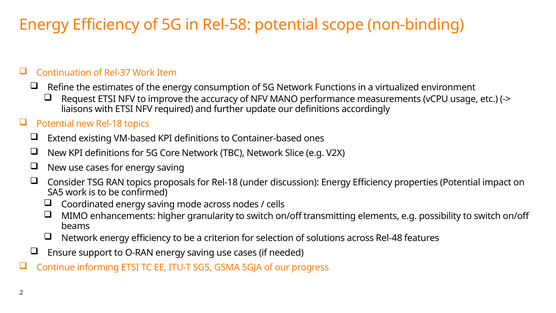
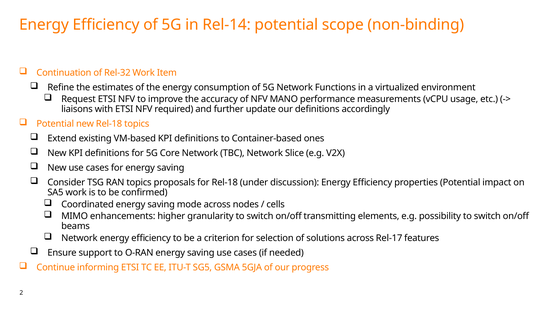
Rel-58: Rel-58 -> Rel-14 (227, 25)
Rel-37: Rel-37 -> Rel-32 (117, 73)
Rel-48: Rel-48 -> Rel-17 (389, 238)
